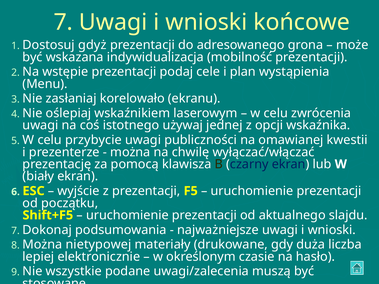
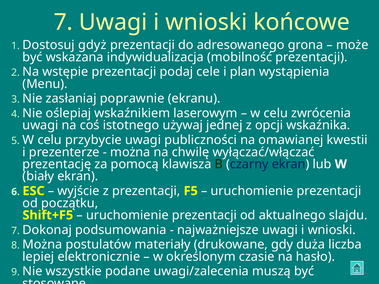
korelowało: korelowało -> poprawnie (132, 99)
nietypowej: nietypowej -> postulatów (98, 245)
